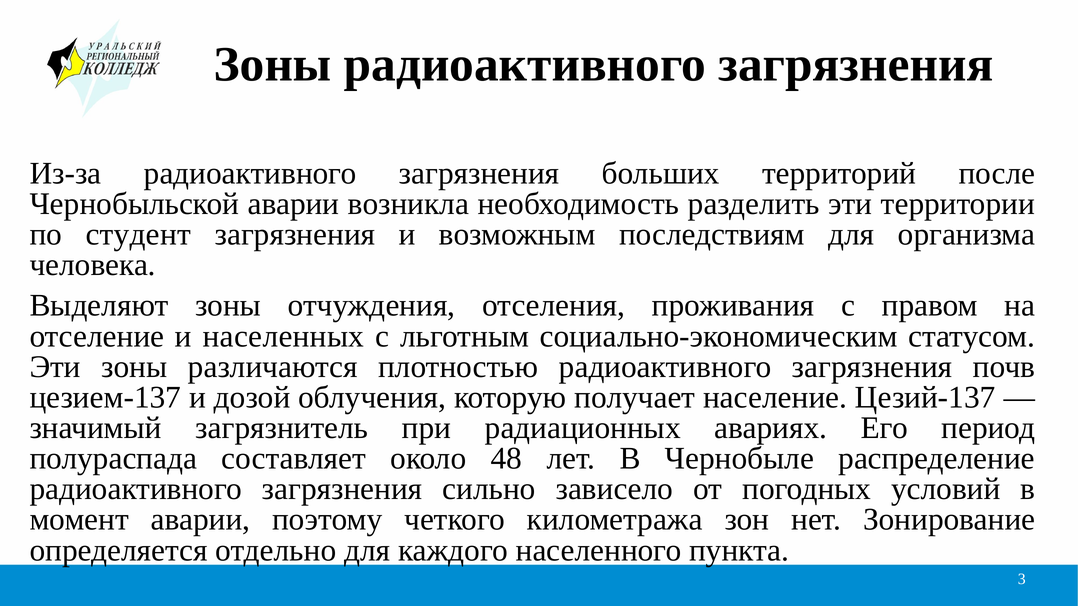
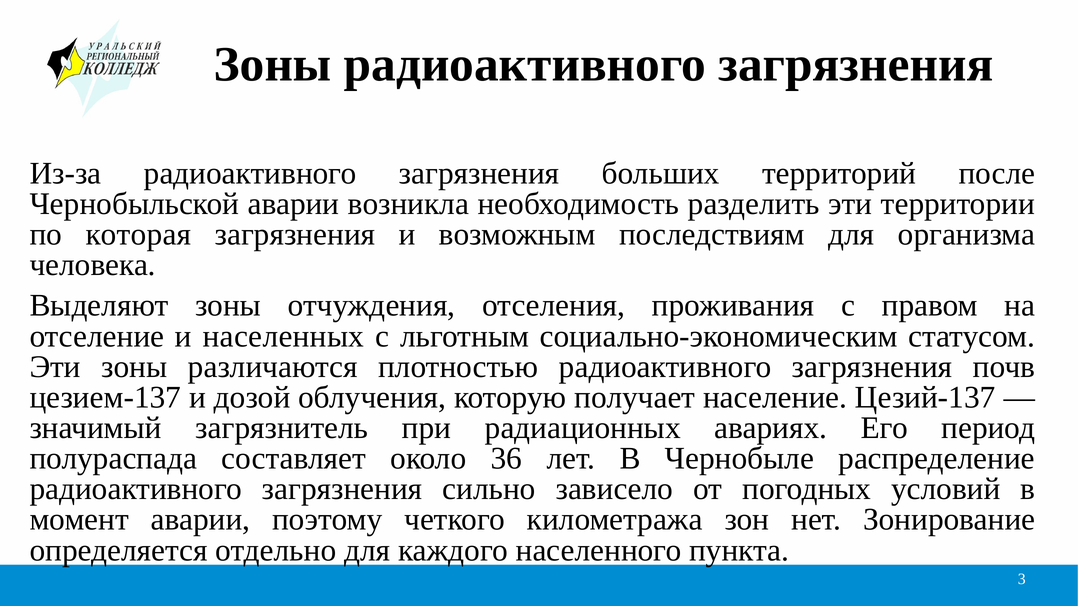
студент: студент -> которая (138, 235)
48: 48 -> 36 (506, 459)
